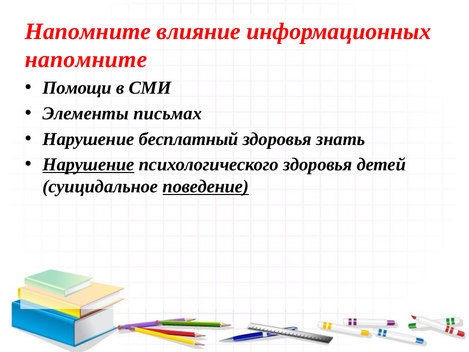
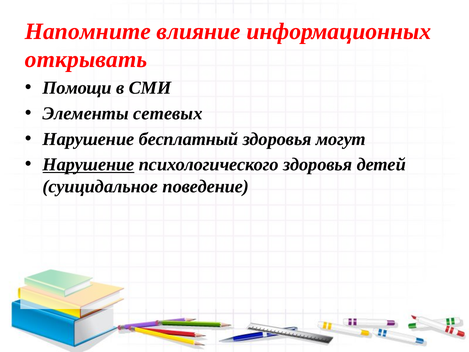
напомните: напомните -> открывать (86, 60)
письмах: письмах -> сетевых (168, 113)
знать: знать -> могут (341, 139)
поведение underline: present -> none (206, 186)
